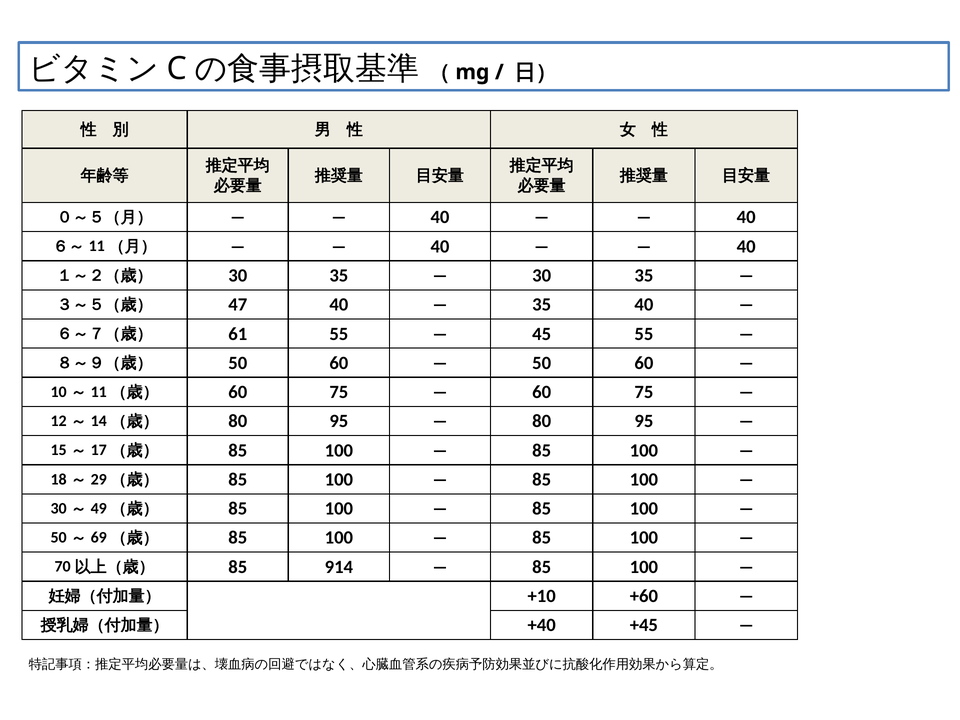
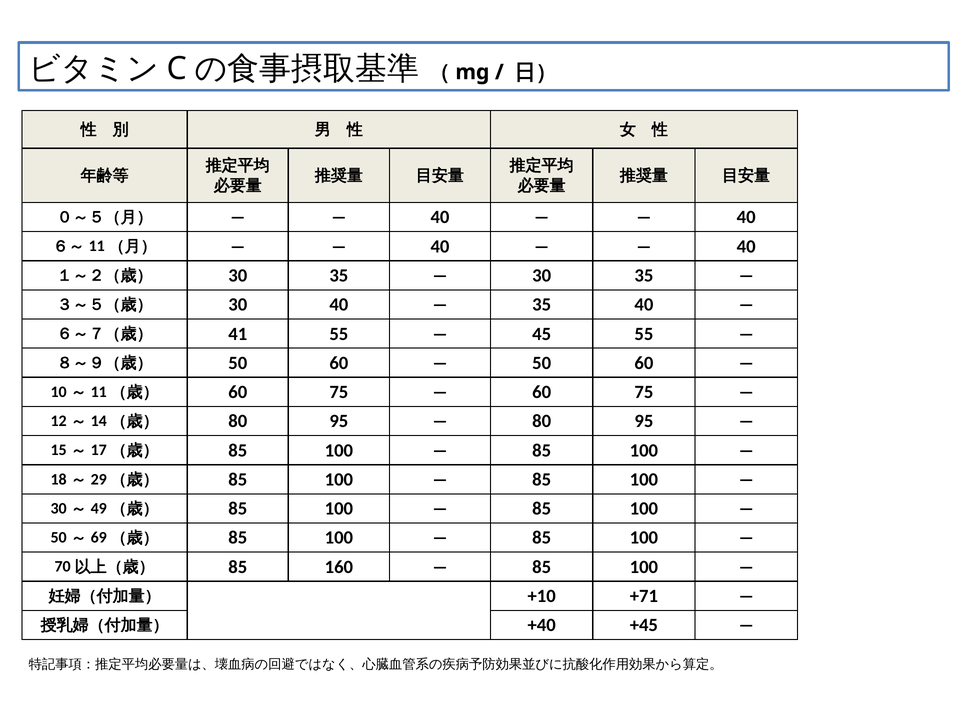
47: 47 -> 30 (238, 305)
61: 61 -> 41 (238, 334)
914: 914 -> 160 (339, 567)
+60: +60 -> +71 (644, 596)
